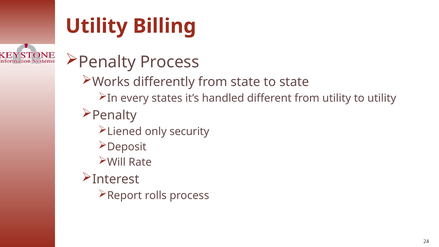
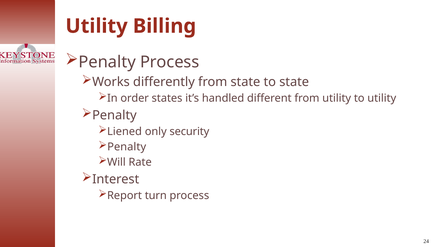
every: every -> order (135, 98)
Deposit: Deposit -> Penalty (127, 147)
rolls: rolls -> turn (156, 196)
